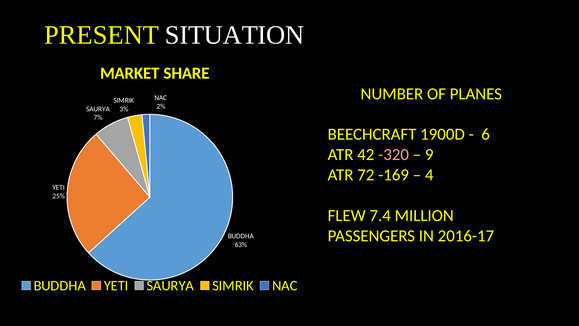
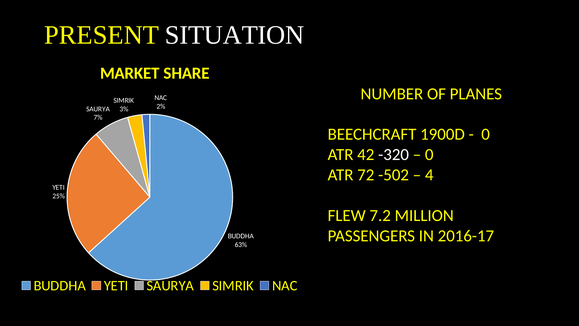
6: 6 -> 0 (486, 134)
-320 colour: pink -> white (394, 155)
9: 9 -> 0 (429, 155)
-169: -169 -> -502 (394, 175)
7.4: 7.4 -> 7.2 (380, 215)
